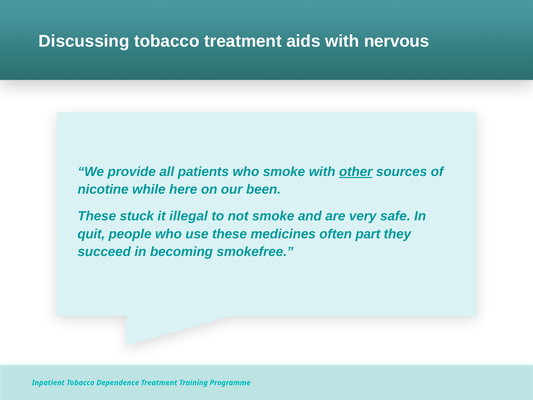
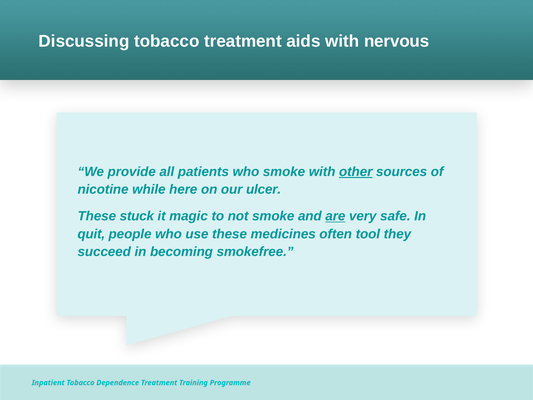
been: been -> ulcer (264, 189)
illegal: illegal -> magic (189, 216)
are underline: none -> present (335, 216)
part: part -> tool (368, 234)
